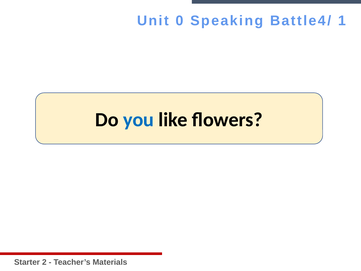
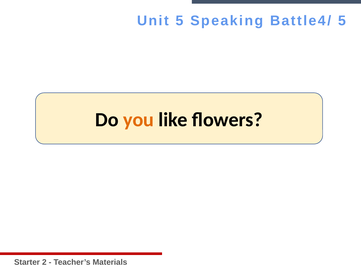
Unit 0: 0 -> 5 (180, 21)
Battle4/ 1: 1 -> 5 (342, 21)
you colour: blue -> orange (139, 120)
